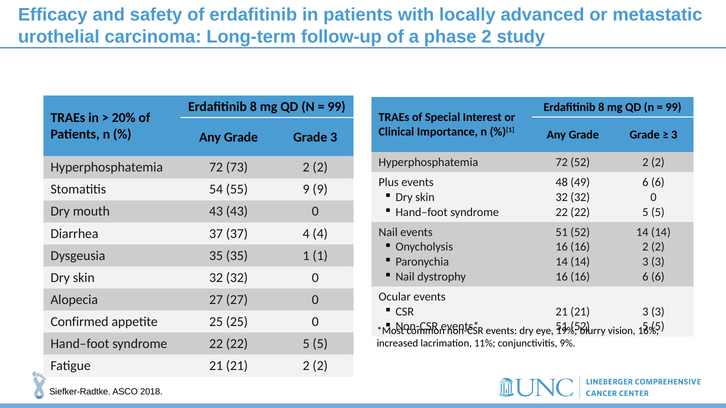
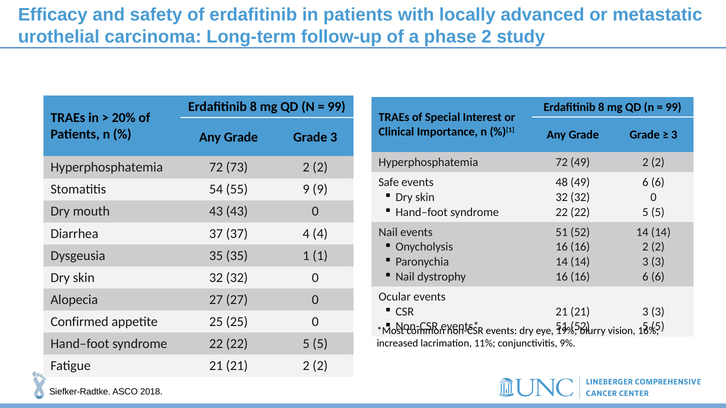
72 52: 52 -> 49 (580, 162)
Plus: Plus -> Safe (389, 183)
